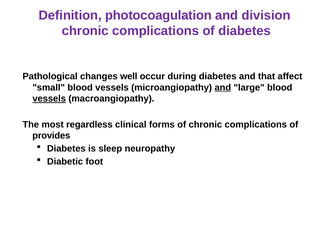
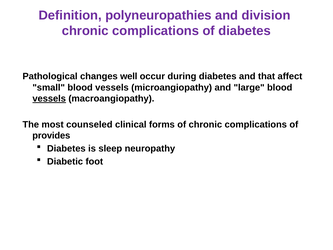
photocoagulation: photocoagulation -> polyneuropathies (158, 15)
and underline: present -> none (223, 87)
regardless: regardless -> counseled (89, 124)
